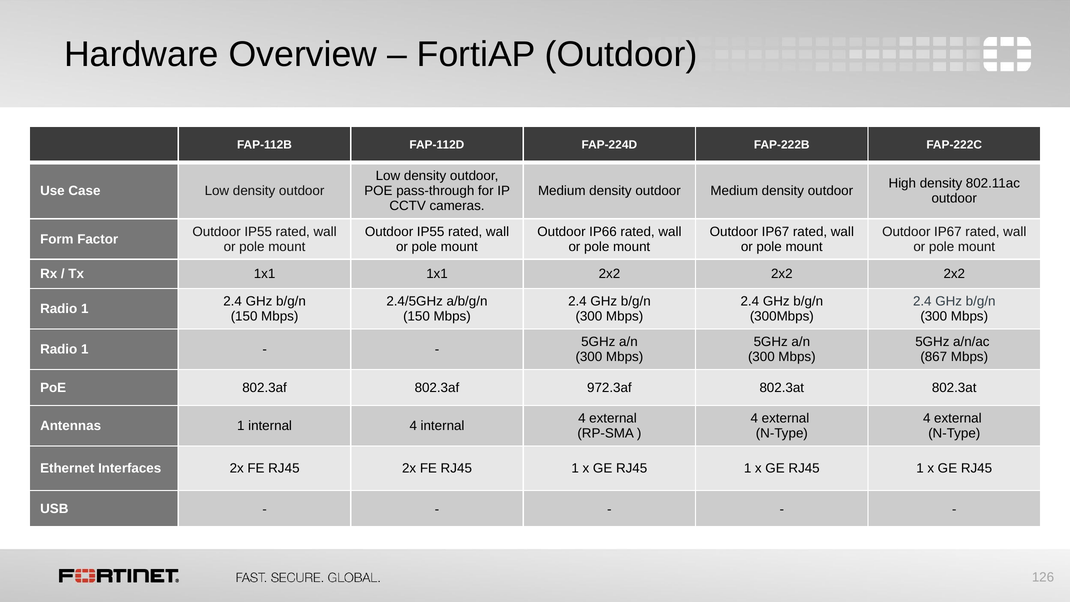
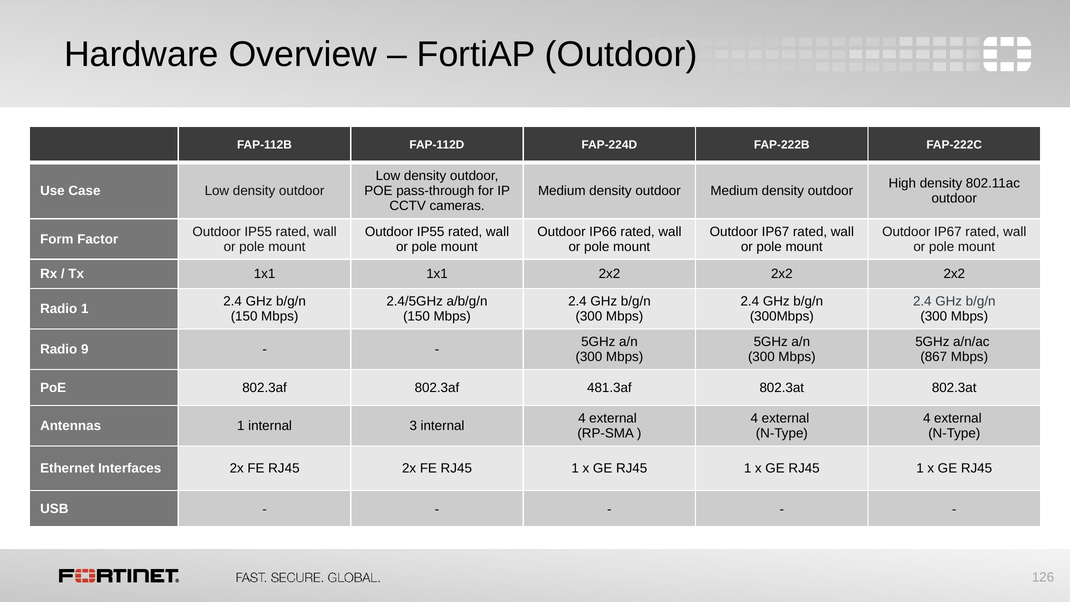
1: 1 -> 9 (85, 349)
972.3af: 972.3af -> 481.3af (609, 388)
1 internal 4: 4 -> 3 (413, 426)
